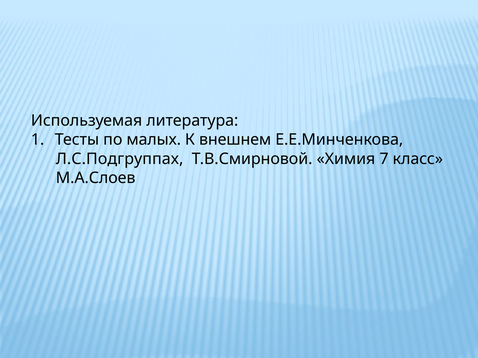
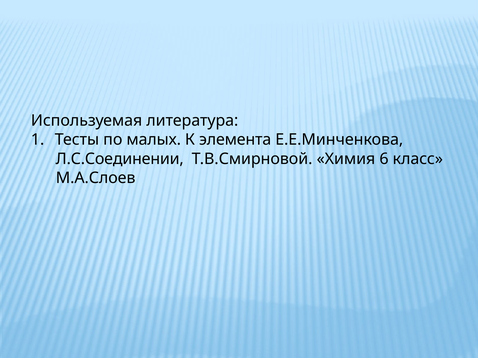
внешнем: внешнем -> элемента (235, 140)
Л.С.Подгруппах: Л.С.Подгруппах -> Л.С.Соединении (120, 159)
7: 7 -> 6 (384, 159)
